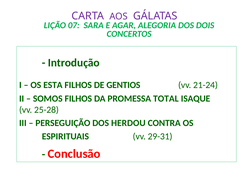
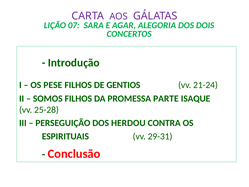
ESTA: ESTA -> PESE (53, 85)
TOTAL: TOTAL -> PARTE (166, 98)
